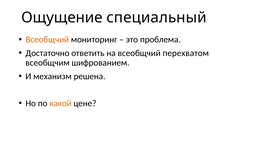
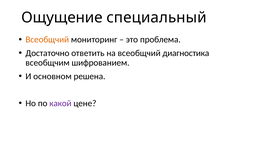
перехватом: перехватом -> диагностика (186, 53)
механизм: механизм -> основном (52, 77)
какой colour: orange -> purple (60, 104)
